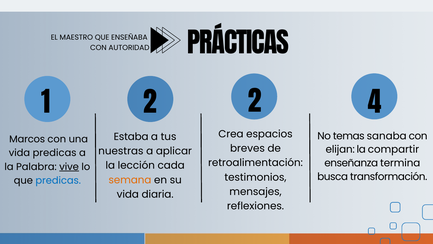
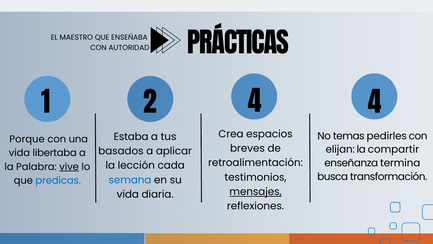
2 2: 2 -> 4 (255, 102)
sanaba: sanaba -> pedirles (387, 136)
Marcos: Marcos -> Porque (27, 139)
nuestras: nuestras -> basados (121, 151)
vida predicas: predicas -> libertaba (55, 153)
semana colour: orange -> blue (130, 180)
mensajes underline: none -> present (256, 191)
